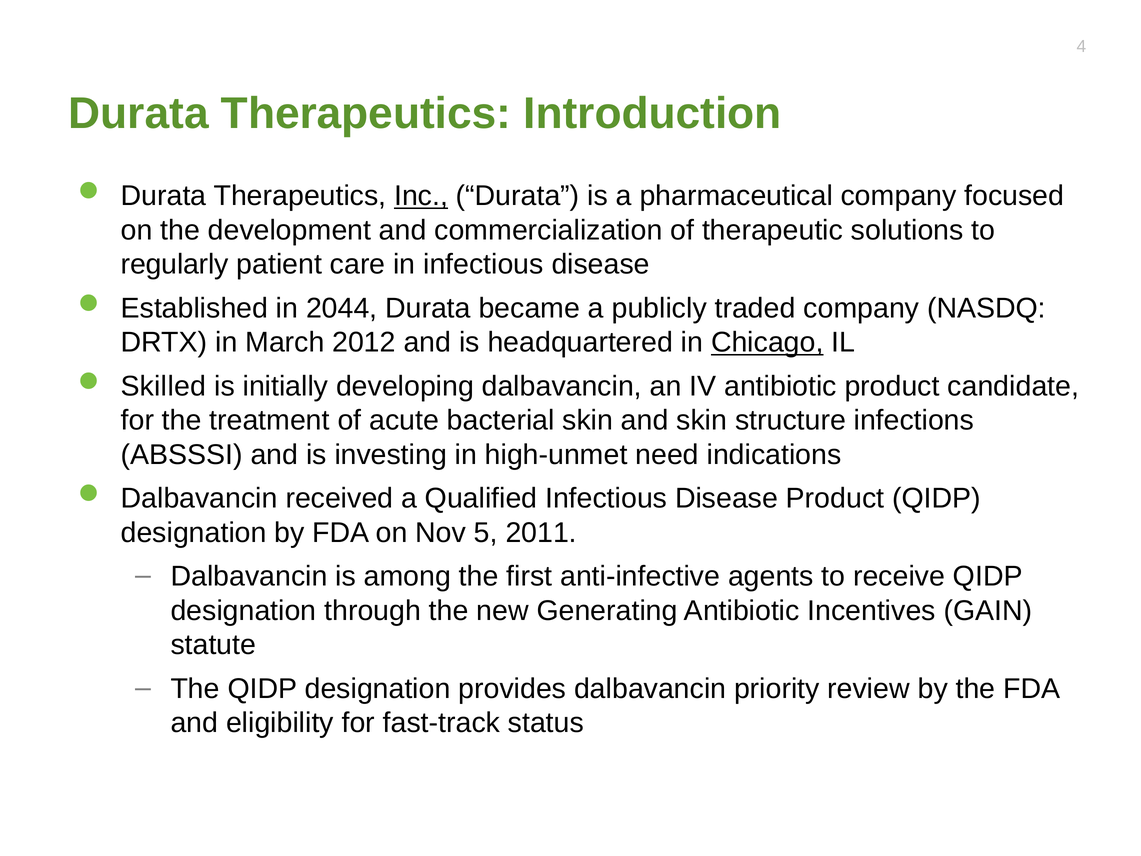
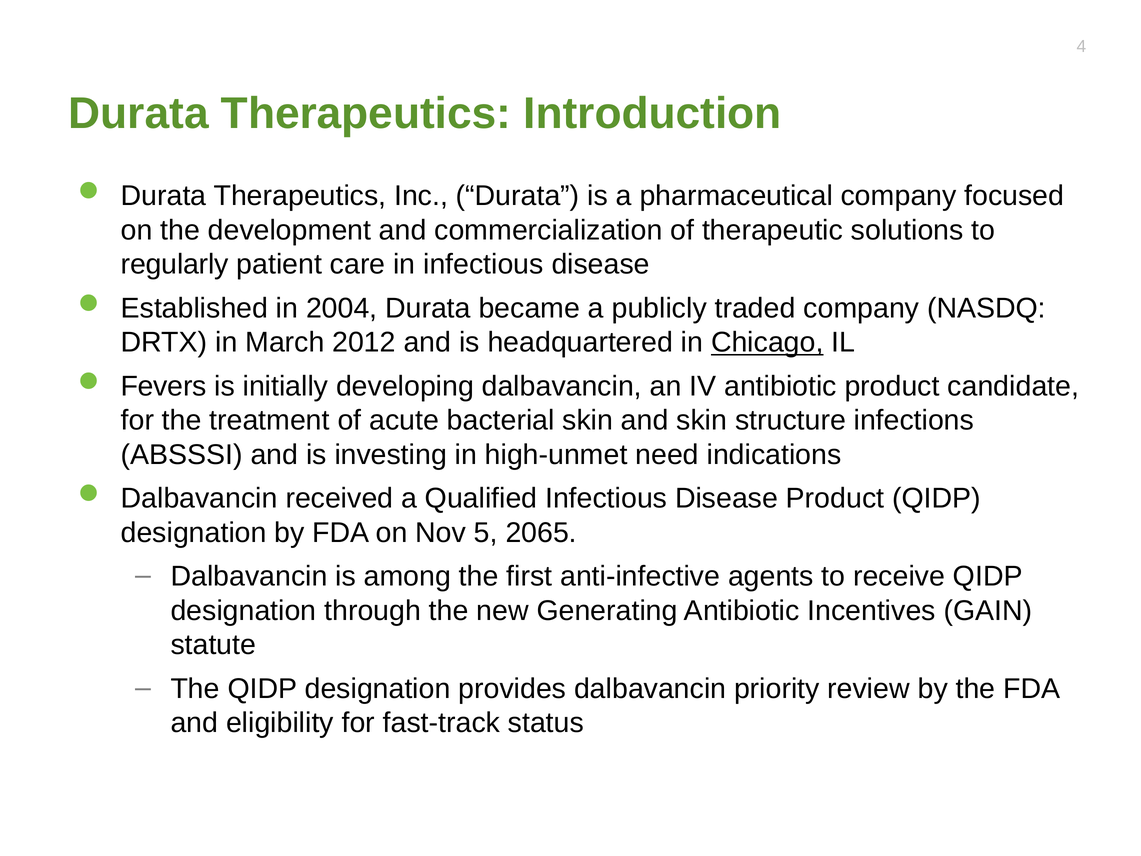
Inc underline: present -> none (421, 196)
2044: 2044 -> 2004 (342, 308)
Skilled: Skilled -> Fevers (164, 386)
2011: 2011 -> 2065 (541, 533)
